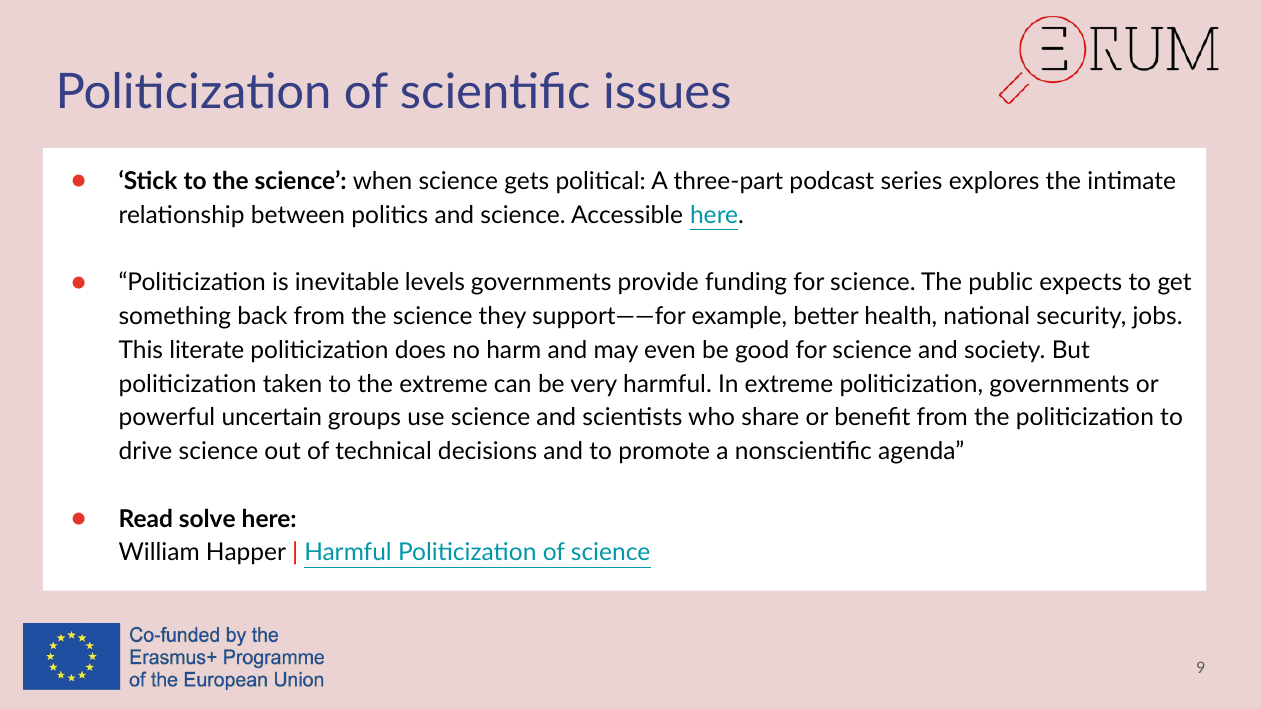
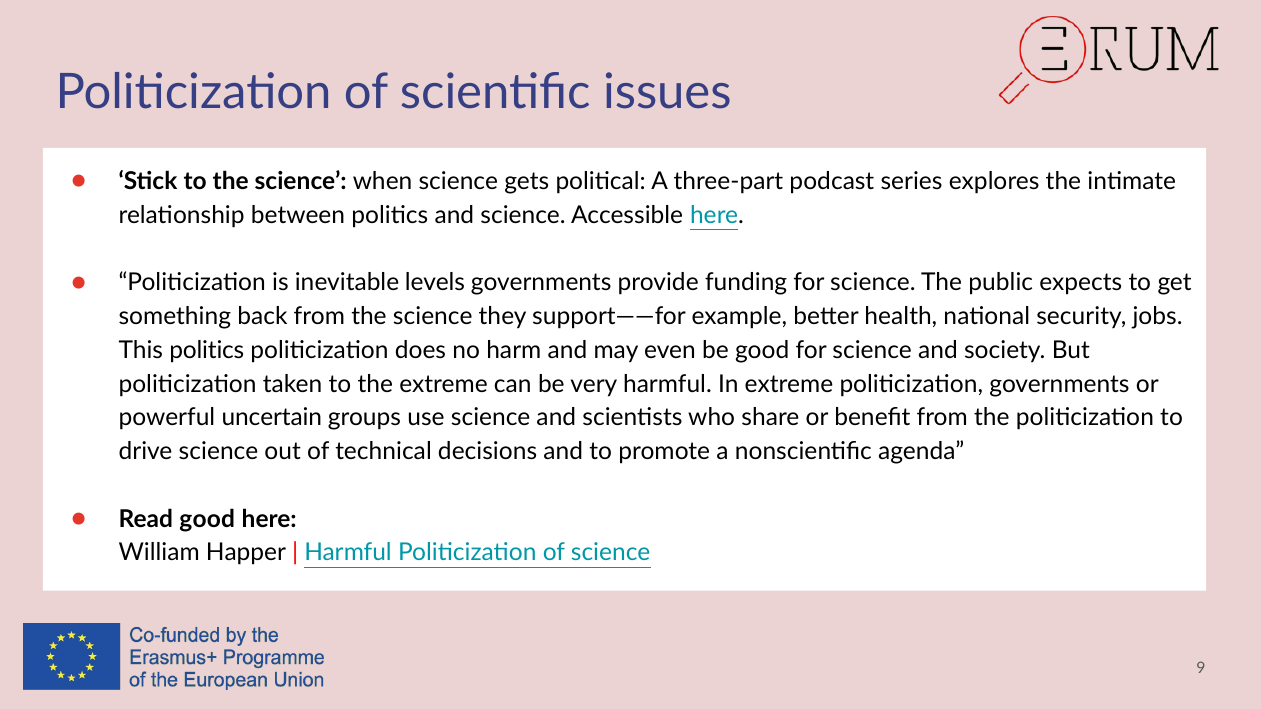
This literate: literate -> politics (207, 350)
Read solve: solve -> good (207, 519)
